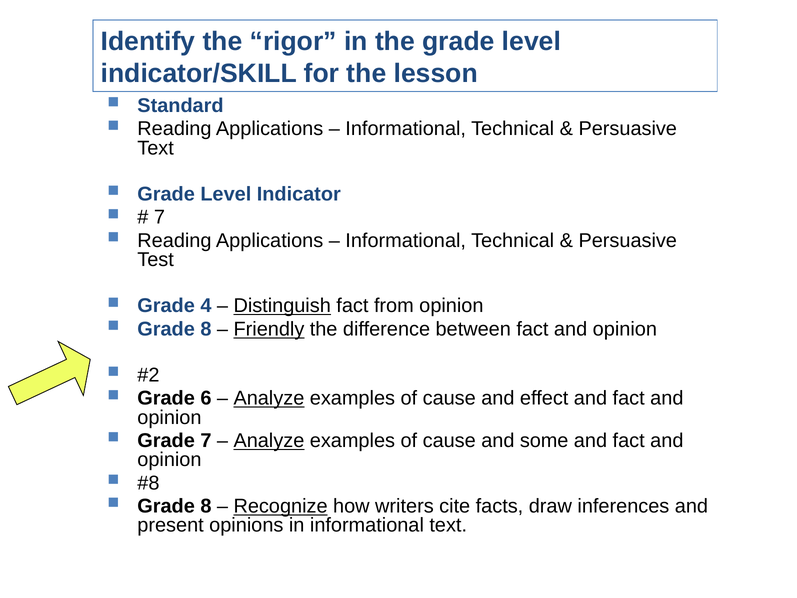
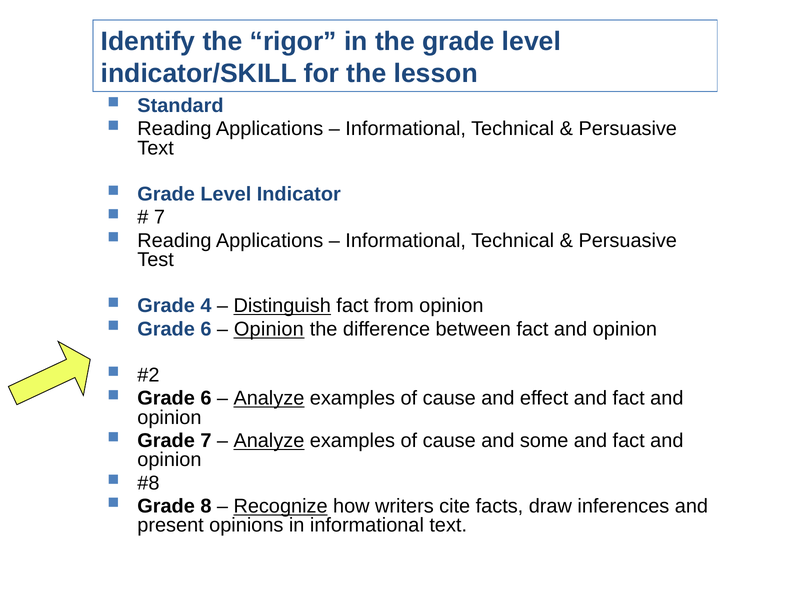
8: 8 -> 6 (206, 329)
Friendly: Friendly -> Opinion (269, 329)
